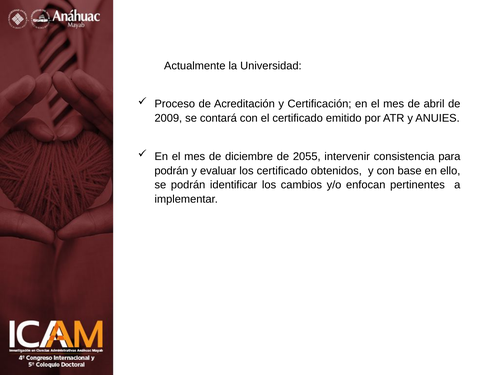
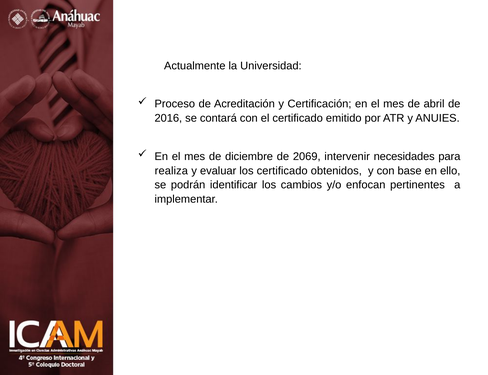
2009: 2009 -> 2016 (168, 118)
2055: 2055 -> 2069 (307, 156)
consistencia: consistencia -> necesidades (404, 156)
podrán: podrán -> realiza (171, 171)
